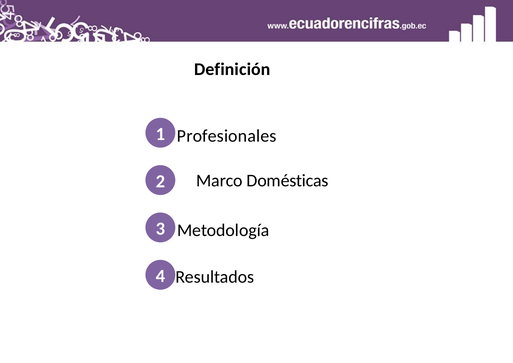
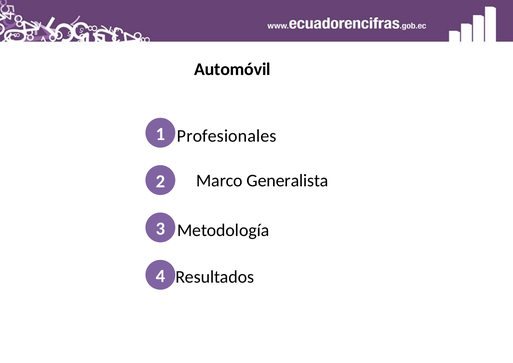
Definición: Definición -> Automóvil (232, 69)
Domésticas: Domésticas -> Generalista (288, 181)
